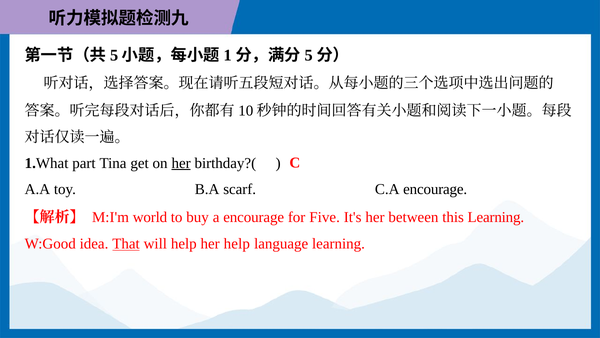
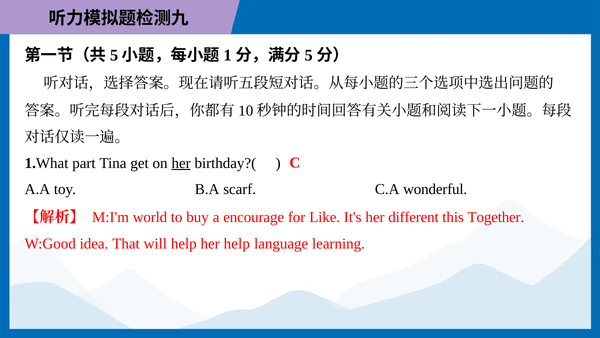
C.A encourage: encourage -> wonderful (435, 189)
Five: Five -> Like (325, 217)
between: between -> different (414, 217)
this Learning: Learning -> Together (496, 217)
That underline: present -> none (126, 243)
